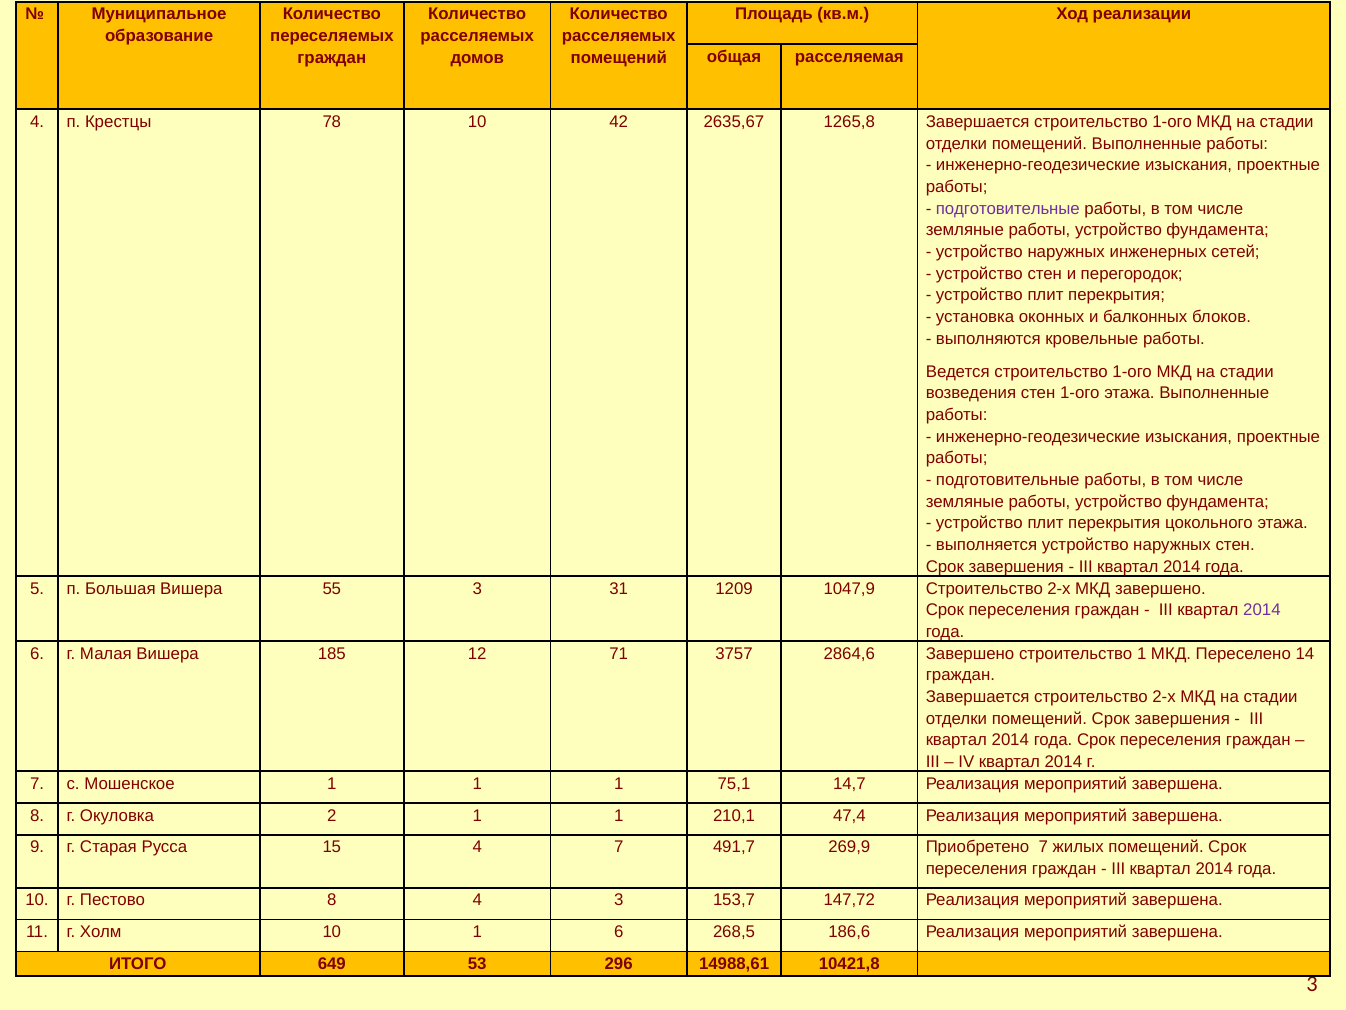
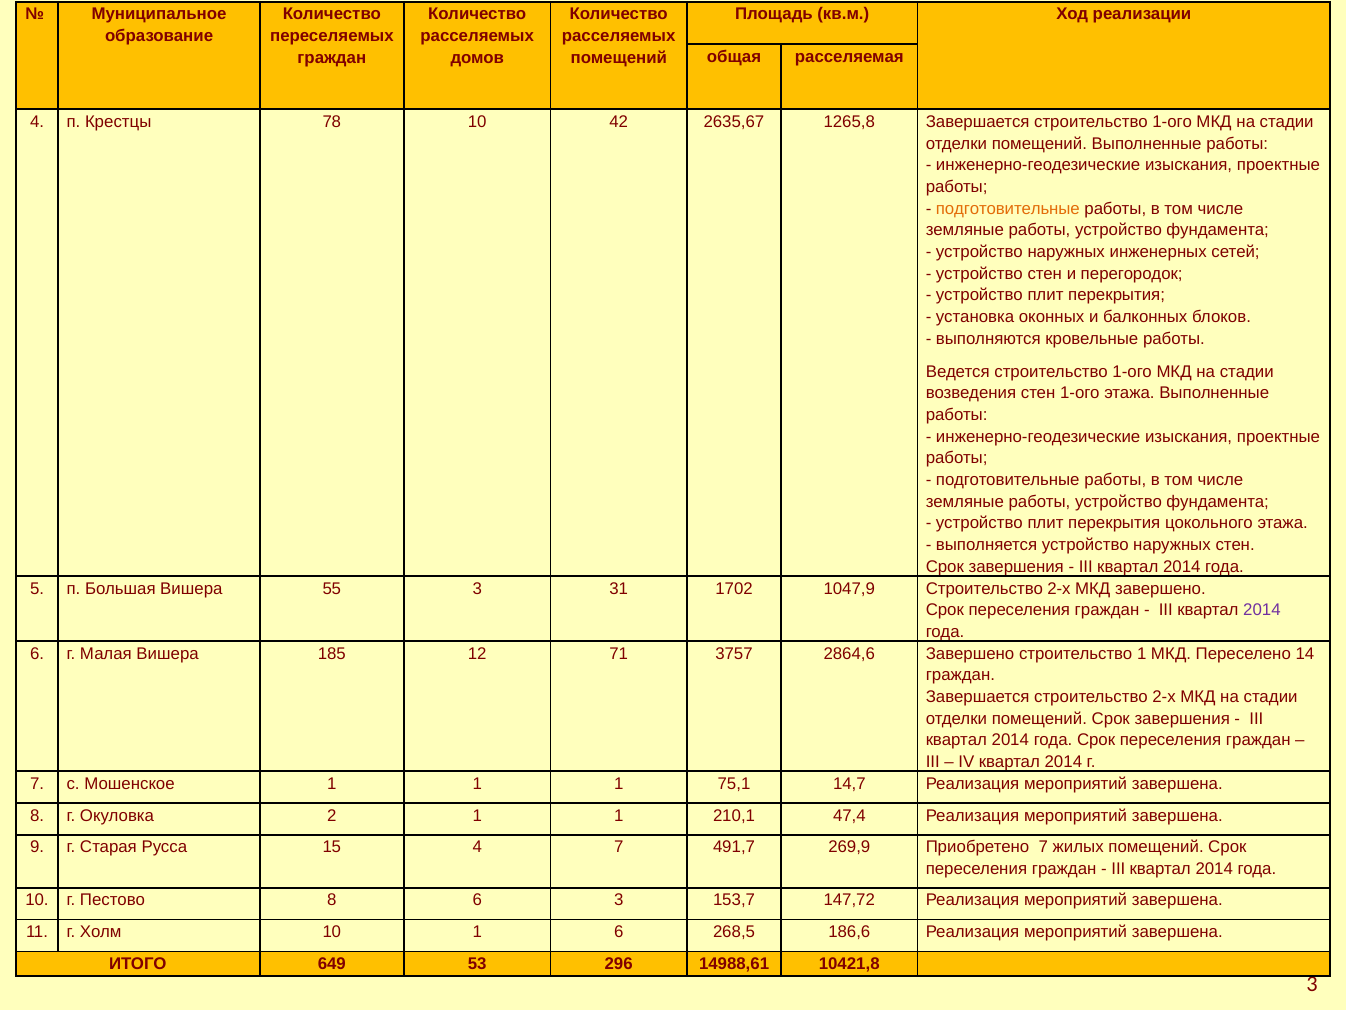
подготовительные colour: purple -> orange (1008, 208)
1209: 1209 -> 1702 (734, 588)
8 4: 4 -> 6 (477, 900)
